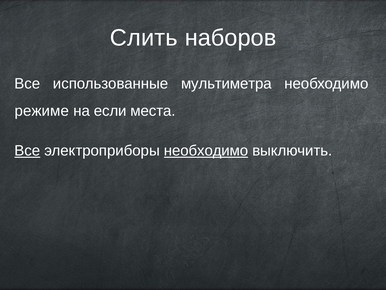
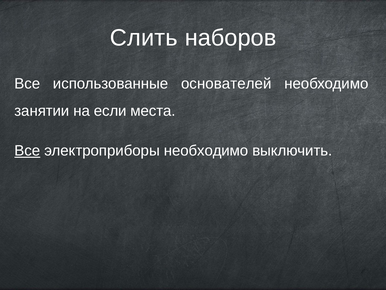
мультиметра: мультиметра -> основателей (226, 84)
режиме: режиме -> занятии (42, 111)
необходимо underline: present -> none (206, 151)
